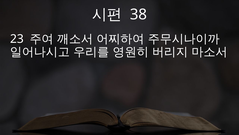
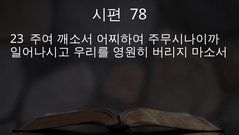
38: 38 -> 78 (138, 14)
